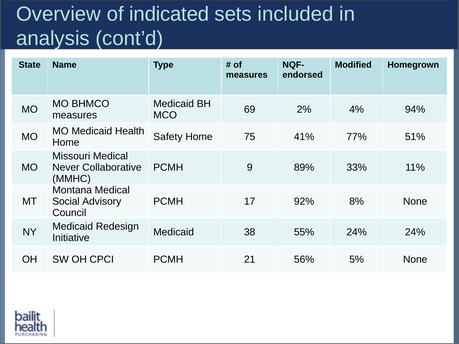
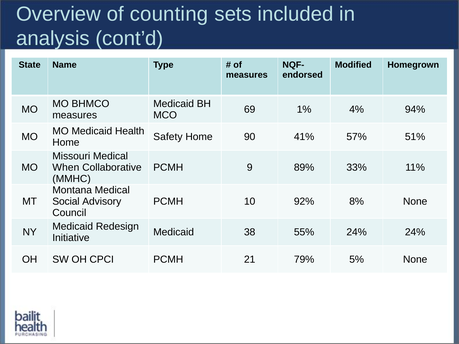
indicated: indicated -> counting (169, 14)
2%: 2% -> 1% (304, 110)
75: 75 -> 90 (250, 137)
77%: 77% -> 57% (357, 137)
Never: Never -> When (66, 168)
17: 17 -> 10 (250, 202)
56%: 56% -> 79% (304, 260)
